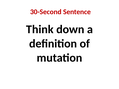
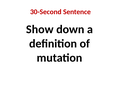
Think: Think -> Show (40, 29)
